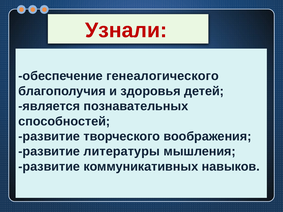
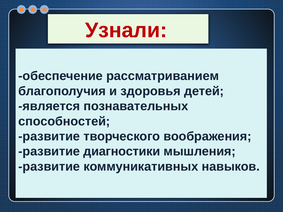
генеалогического: генеалогического -> рассматриванием (163, 76)
литературы: литературы -> диагностики (122, 152)
